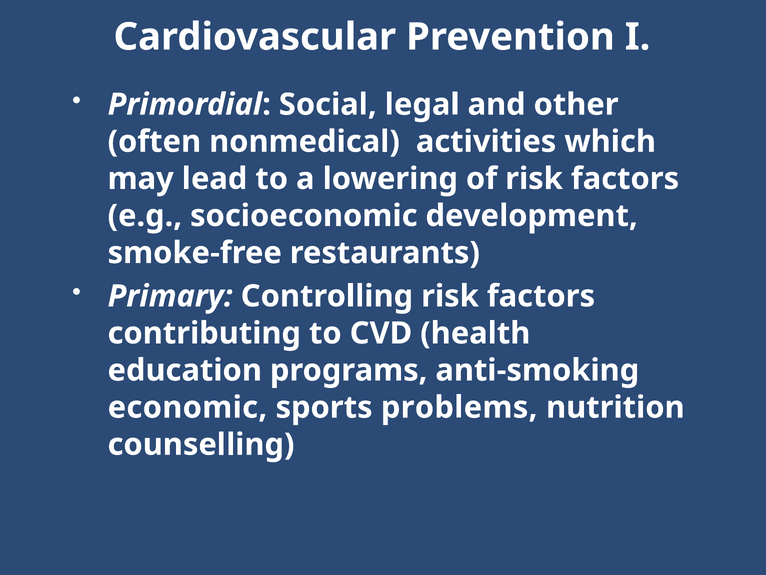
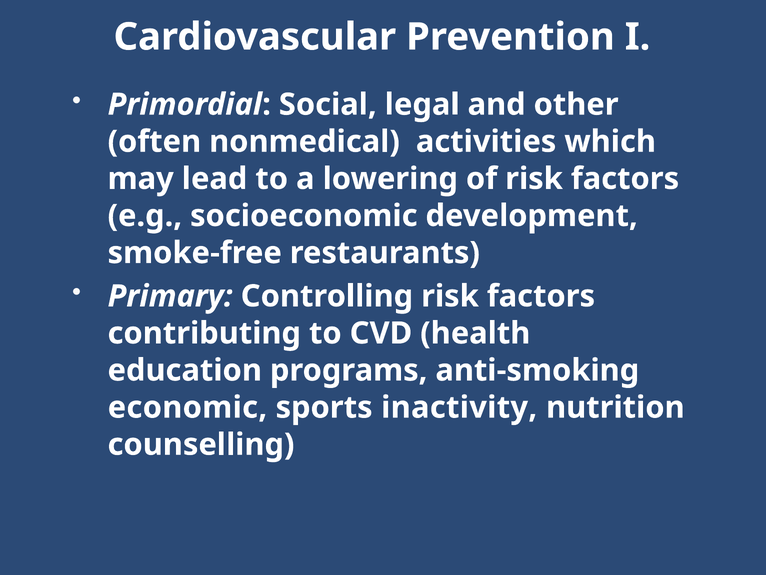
problems: problems -> inactivity (459, 407)
